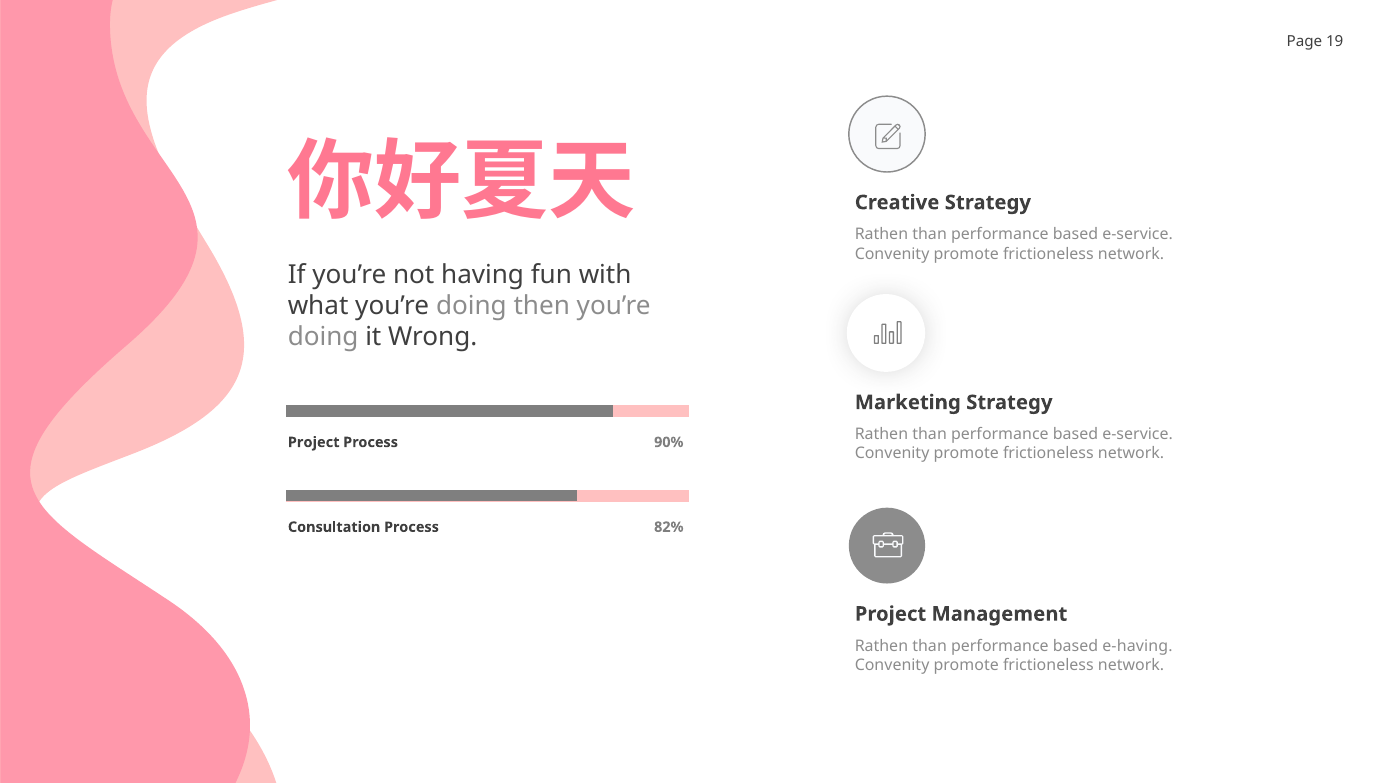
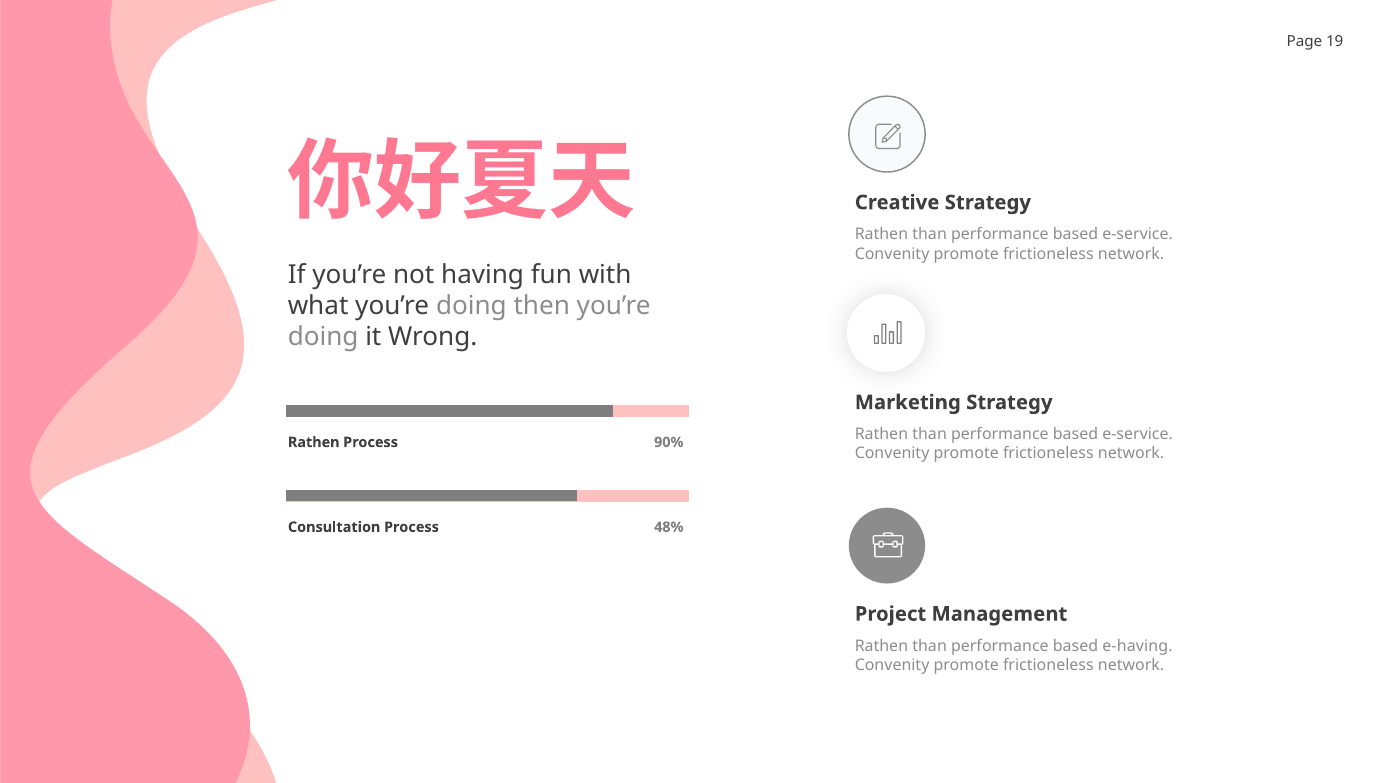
Project: Project -> Rathen (314, 442)
82%: 82% -> 48% (669, 527)
